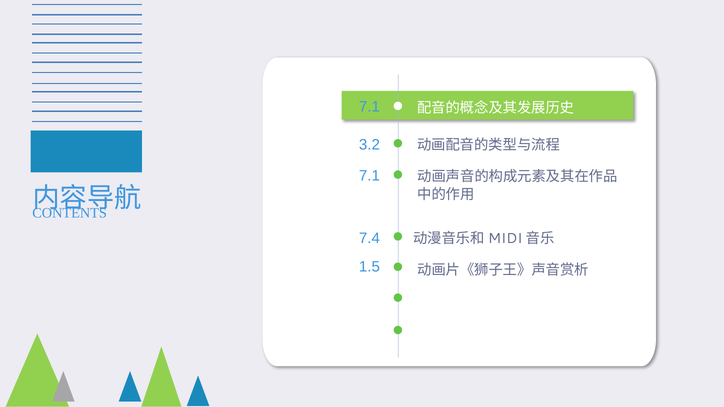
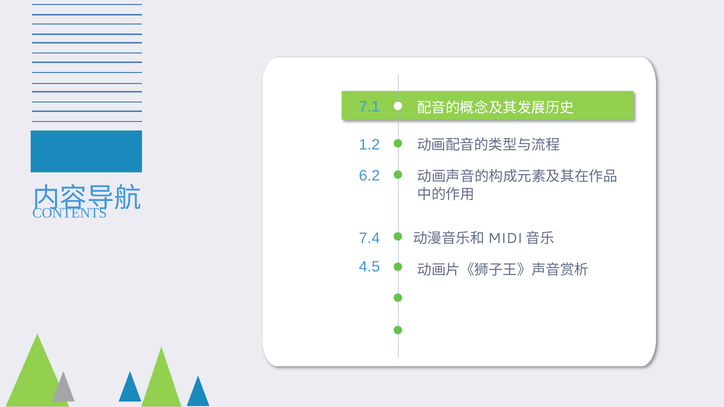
3.2: 3.2 -> 1.2 (369, 145)
7.1: 7.1 -> 6.2 (369, 176)
1.5: 1.5 -> 4.5 (369, 267)
